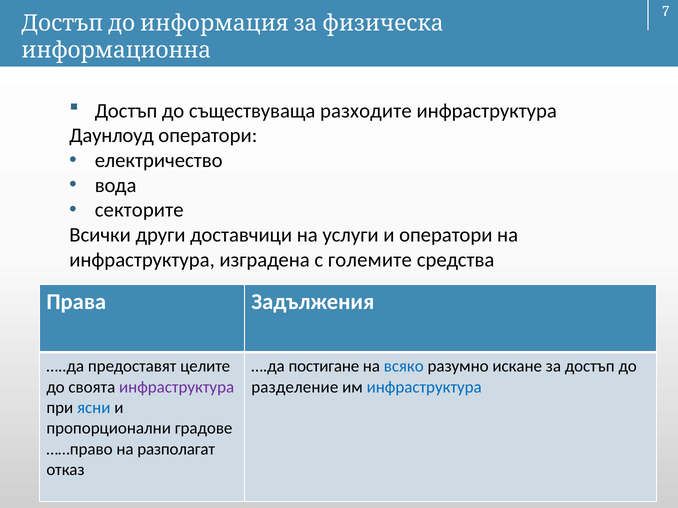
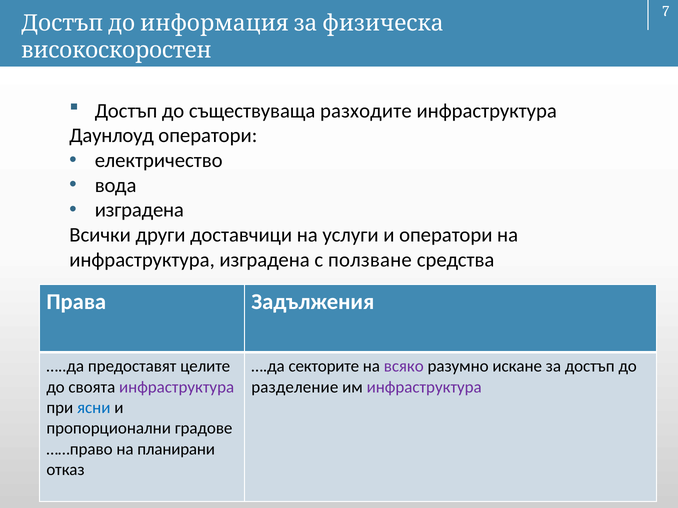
информационна: информационна -> високоскоростен (116, 50)
секторите: секторите -> изградена (139, 210)
големите: големите -> ползване (370, 260)
постигане: постигане -> секторите (324, 367)
всяко colour: blue -> purple (404, 367)
инфраструктура colour: blue -> purple (424, 387)
разполагат: разполагат -> планирани (176, 449)
